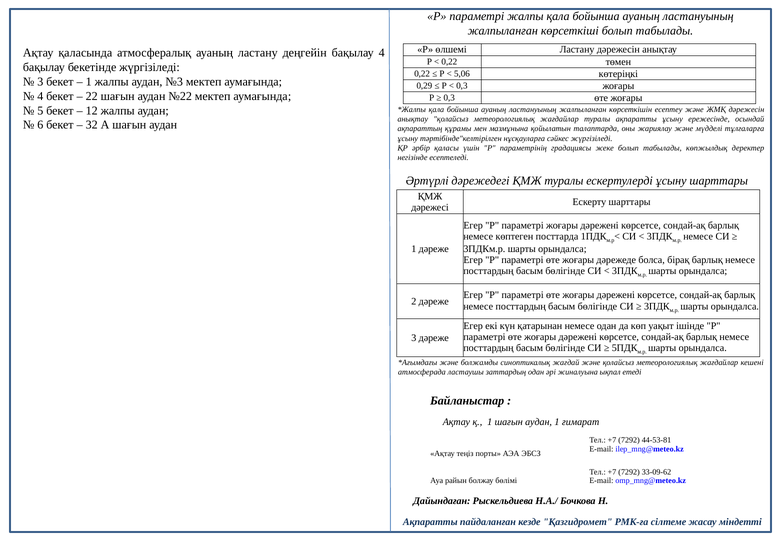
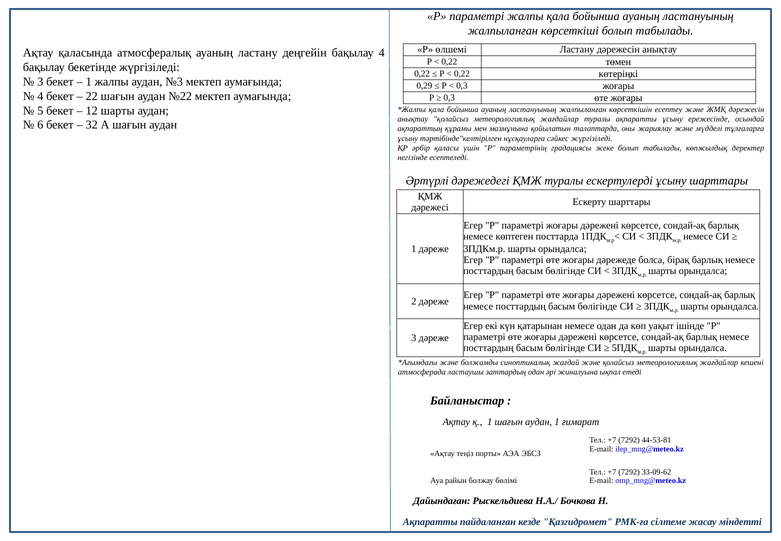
5,06: 5,06 -> 0,22 (462, 74)
12 жалпы: жалпы -> шарты (118, 111)
